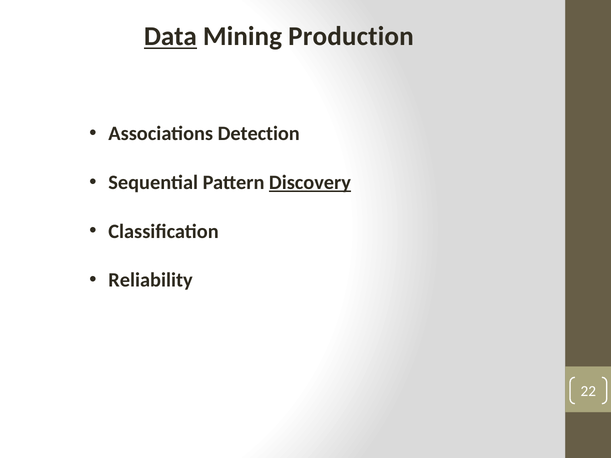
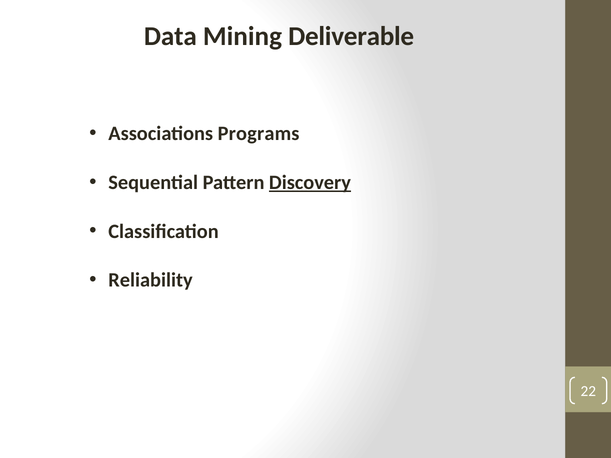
Data underline: present -> none (170, 36)
Production: Production -> Deliverable (351, 36)
Detection: Detection -> Programs (259, 134)
